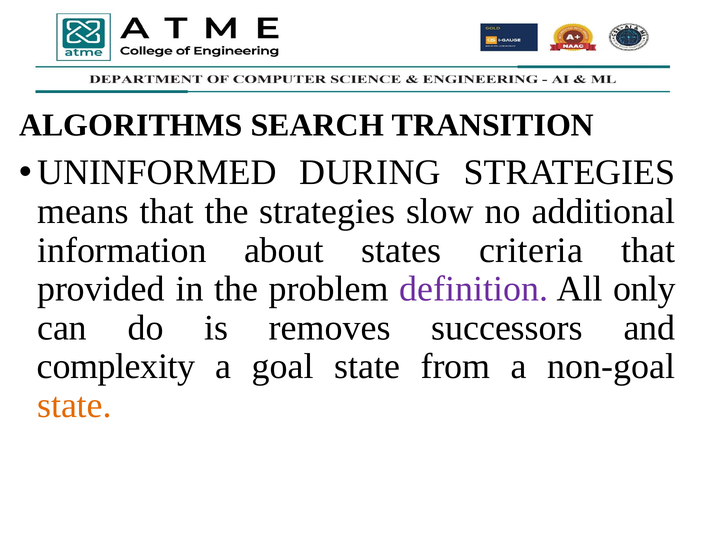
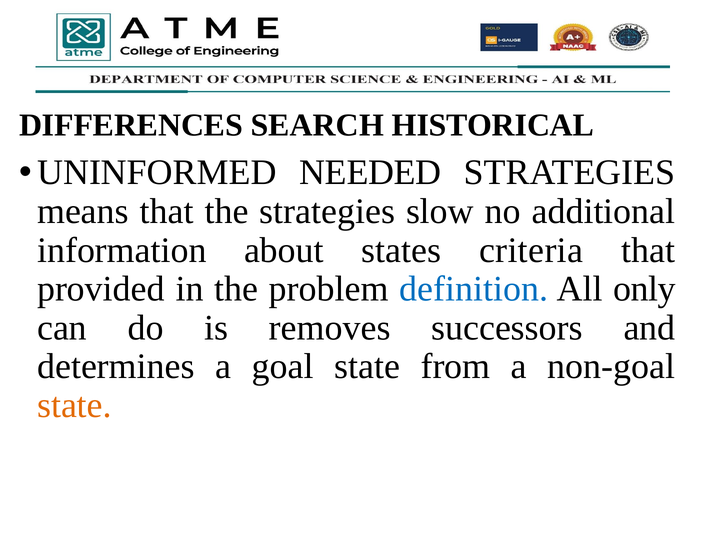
ALGORITHMS: ALGORITHMS -> DIFFERENCES (131, 125)
TRANSITION: TRANSITION -> HISTORICAL (493, 125)
DURING: DURING -> NEEDED (370, 173)
definition colour: purple -> blue (474, 289)
complexity: complexity -> determines (116, 367)
